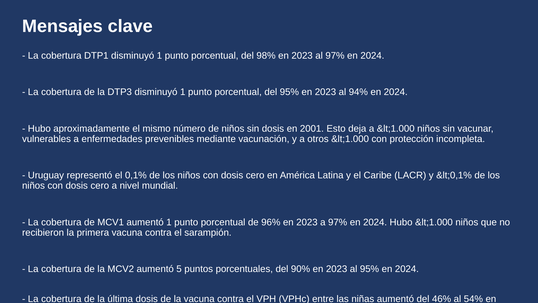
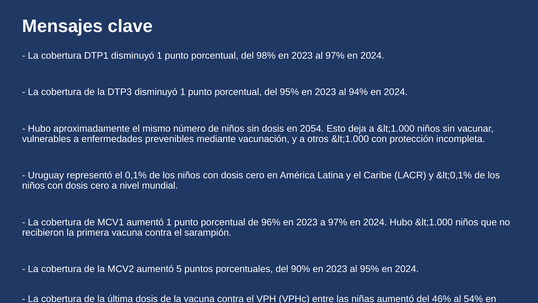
2001: 2001 -> 2054 (312, 128)
